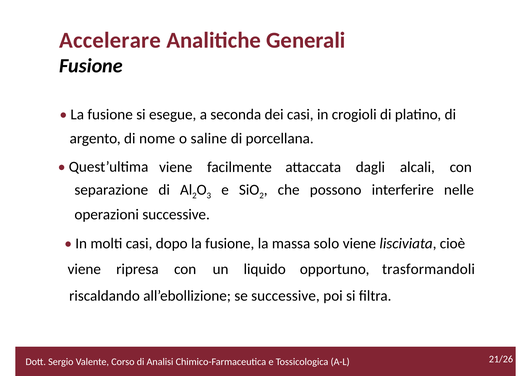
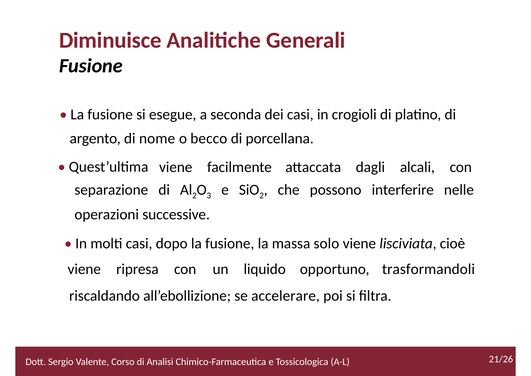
Accelerare: Accelerare -> Diminuisce (110, 40)
saline: saline -> becco (209, 138)
se successive: successive -> accelerare (285, 295)
